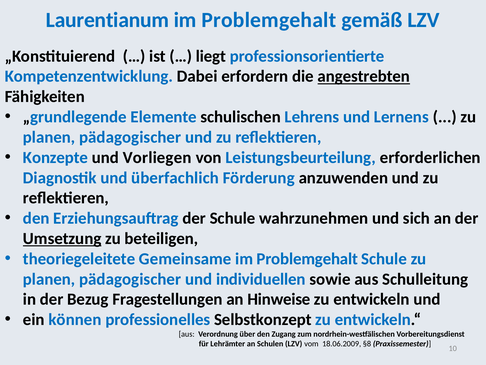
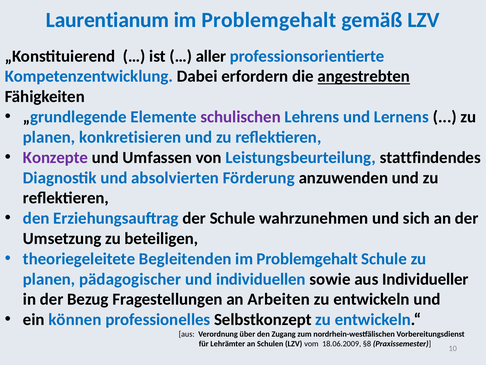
liegt: liegt -> aller (211, 56)
schulischen colour: black -> purple (241, 117)
pädagogischer: pädagogischer -> konkretisieren (130, 137)
Konzepte colour: blue -> purple (56, 157)
Vorliegen: Vorliegen -> Umfassen (157, 157)
erforderlichen: erforderlichen -> stattfindendes (430, 157)
überfachlich: überfachlich -> absolvierten (175, 178)
Umsetzung underline: present -> none (62, 238)
Gemeinsame: Gemeinsame -> Begleitenden (185, 258)
Schulleitung: Schulleitung -> Individueller (425, 279)
Hinweise: Hinweise -> Arbeiten (279, 299)
